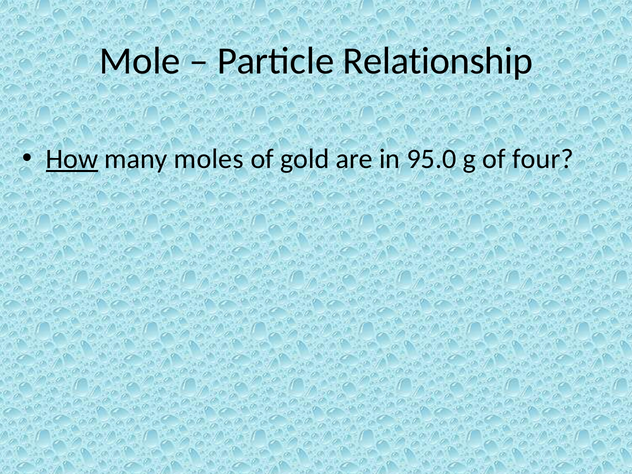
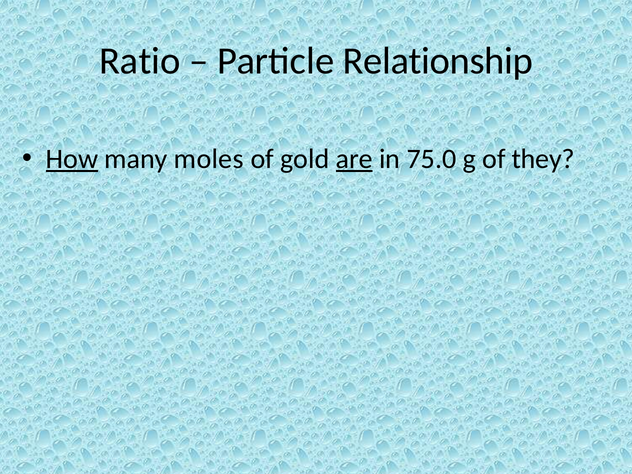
Mole: Mole -> Ratio (140, 61)
are underline: none -> present (354, 159)
95.0: 95.0 -> 75.0 (431, 159)
four: four -> they (543, 159)
